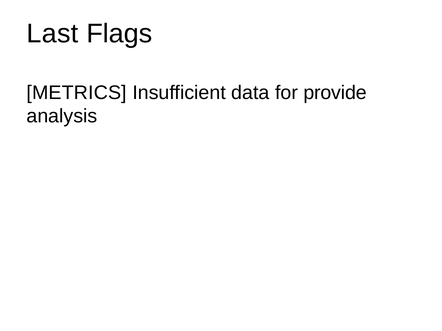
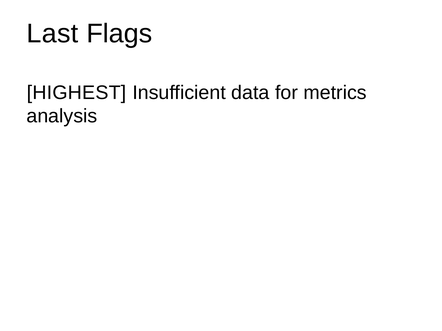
METRICS: METRICS -> HIGHEST (77, 93)
provide: provide -> metrics (335, 93)
